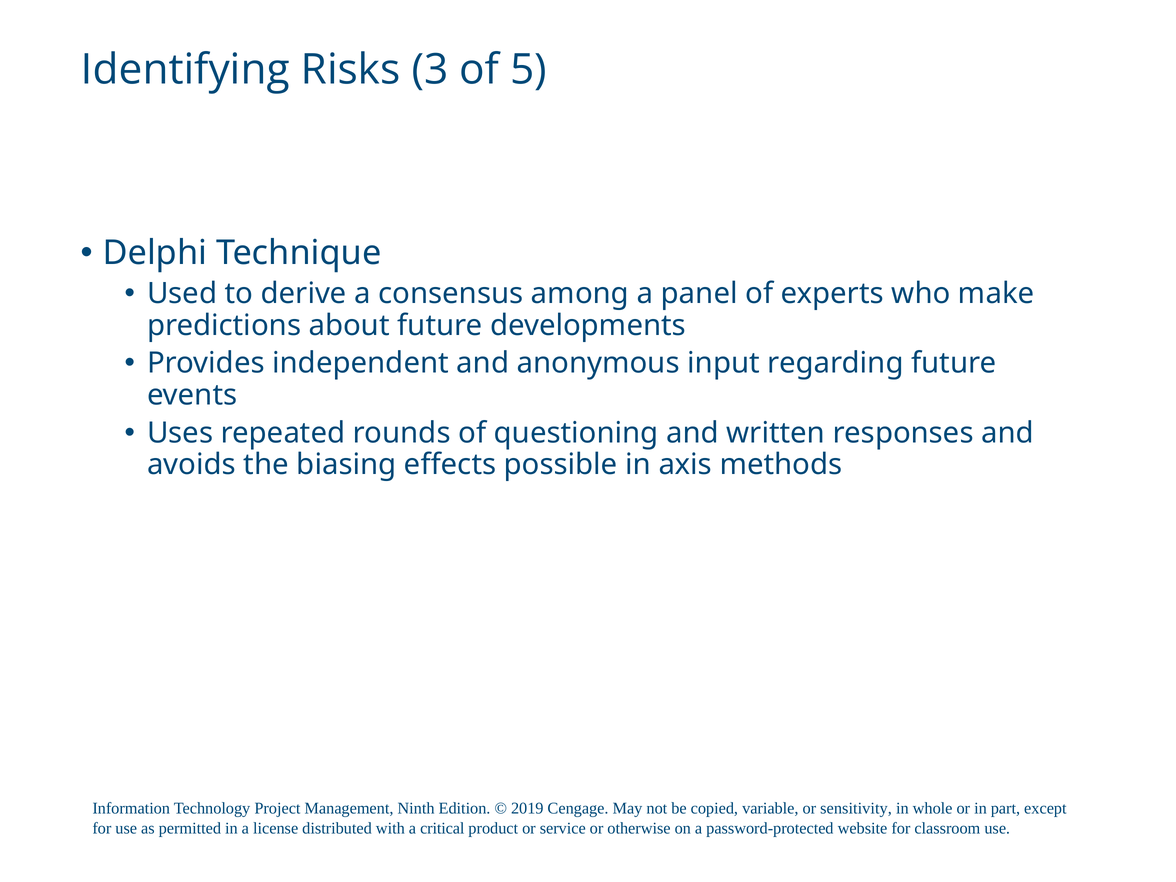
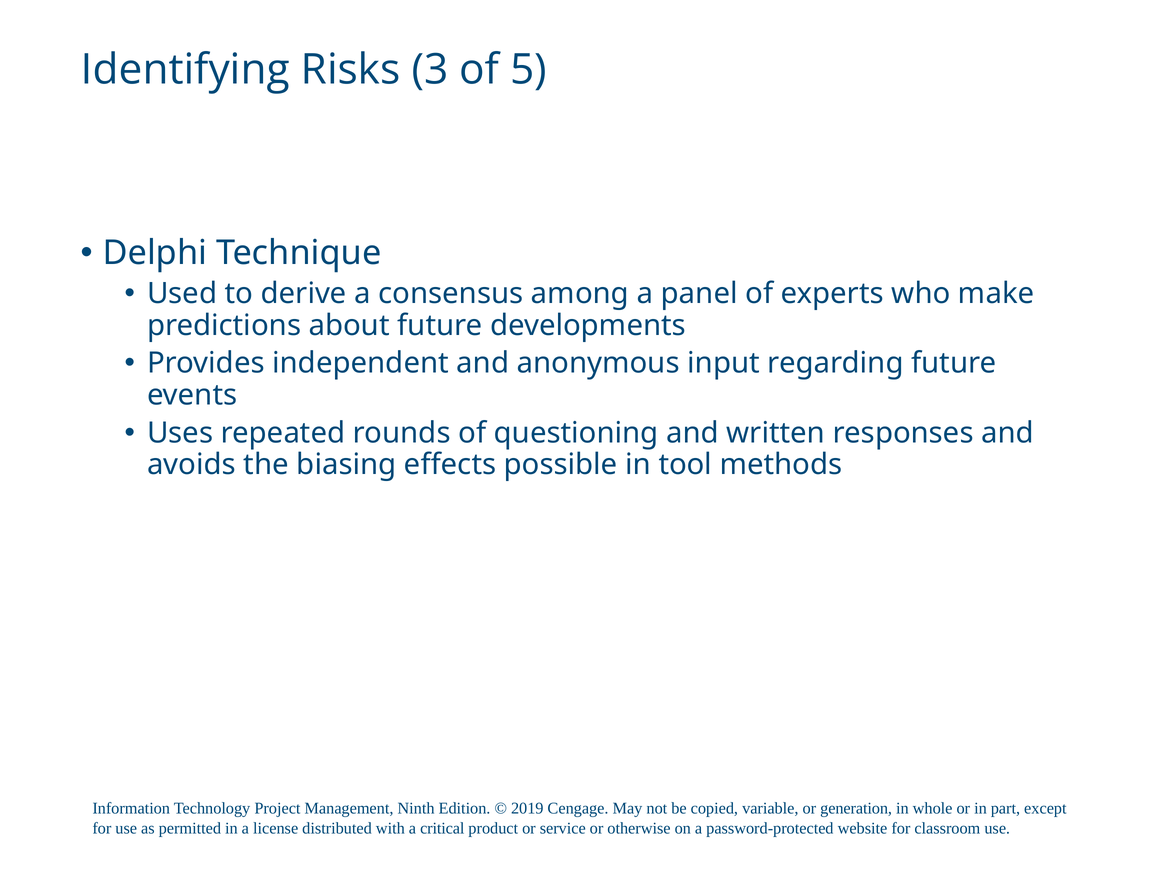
axis: axis -> tool (685, 465)
sensitivity: sensitivity -> generation (856, 809)
